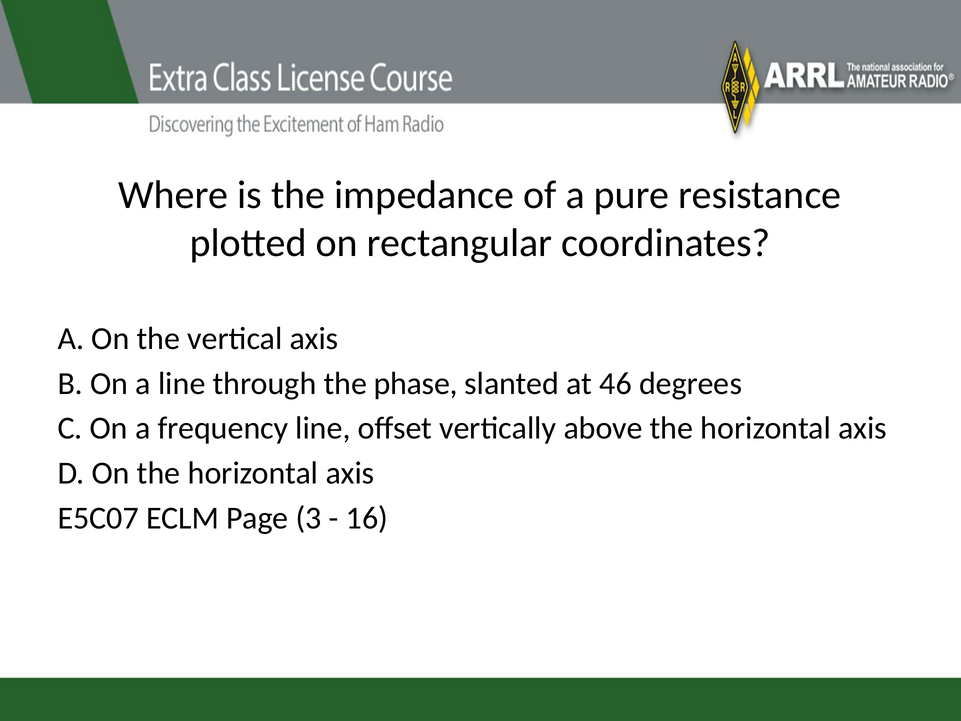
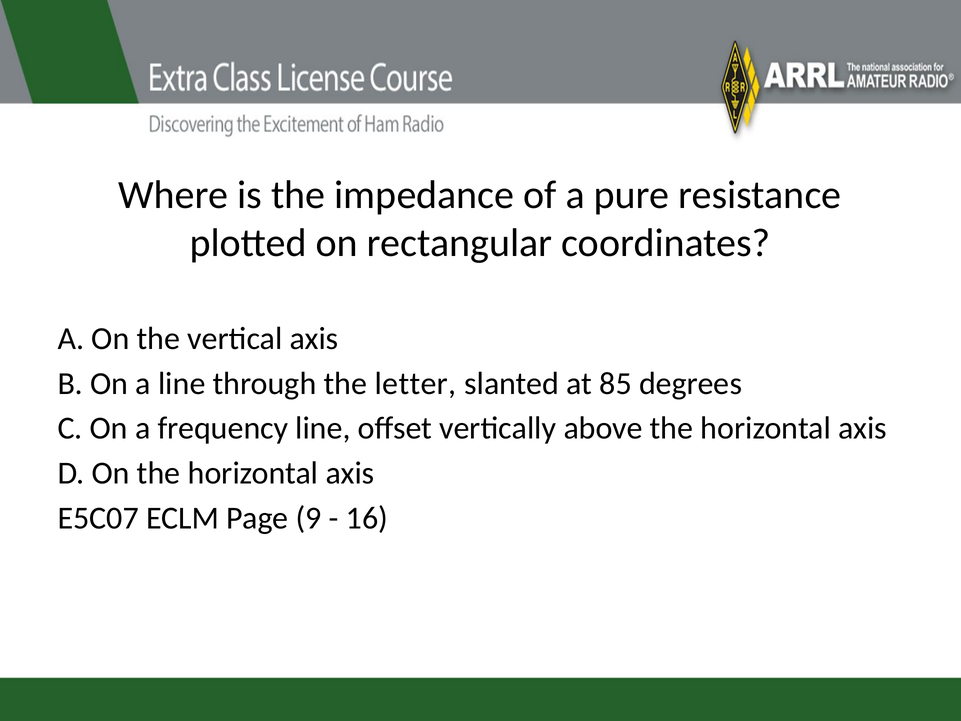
phase: phase -> letter (415, 383)
46: 46 -> 85 (616, 383)
3: 3 -> 9 (309, 518)
